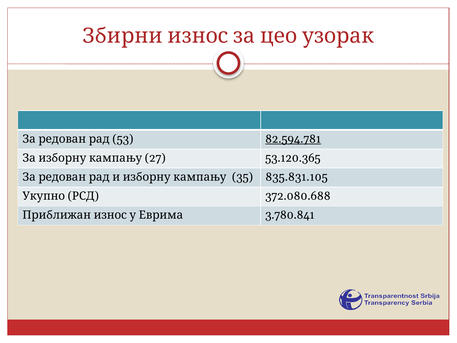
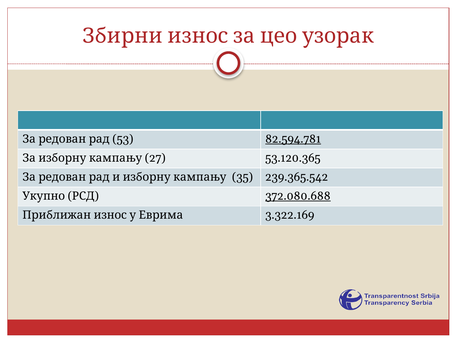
835.831.105: 835.831.105 -> 239.365.542 (297, 177)
372.080.688 underline: none -> present (298, 196)
3.780.841: 3.780.841 -> 3.322.169 (290, 215)
